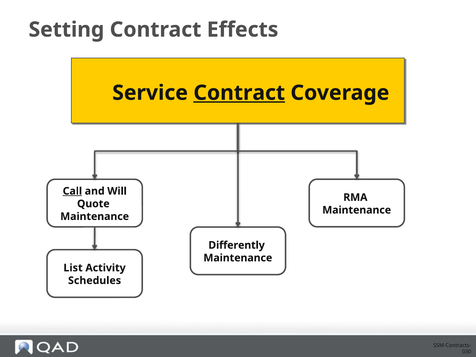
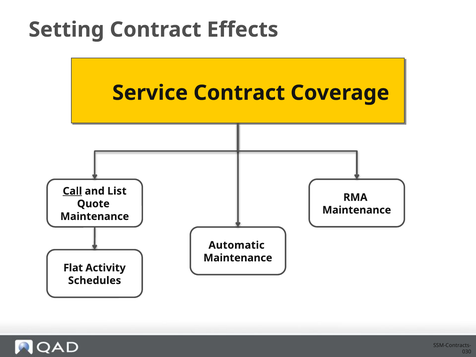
Contract underline: present -> none (239, 93)
Will: Will -> List (117, 191)
Differently: Differently -> Automatic (236, 245)
List: List -> Flat (73, 268)
